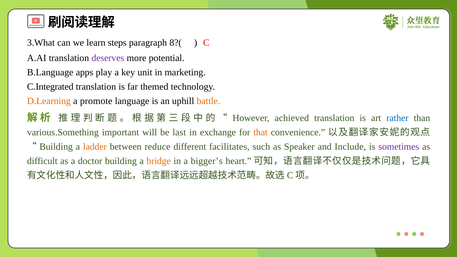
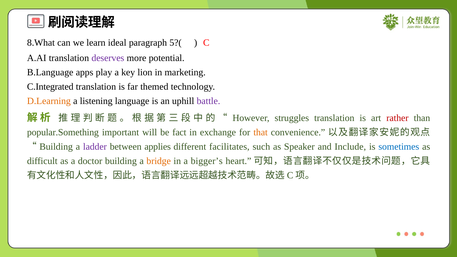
3.What: 3.What -> 8.What (41, 43)
steps: steps -> ideal (117, 43)
8?(: 8?( -> 5?( (176, 43)
unit: unit -> lion (145, 72)
promote: promote -> listening (96, 101)
battle colour: orange -> purple (208, 101)
achieved: achieved -> struggles (292, 118)
rather colour: blue -> red (397, 118)
various.Something: various.Something -> popular.Something (63, 132)
last: last -> fact (179, 132)
ladder colour: orange -> purple (95, 147)
reduce: reduce -> applies (158, 147)
sometimes colour: purple -> blue (399, 147)
